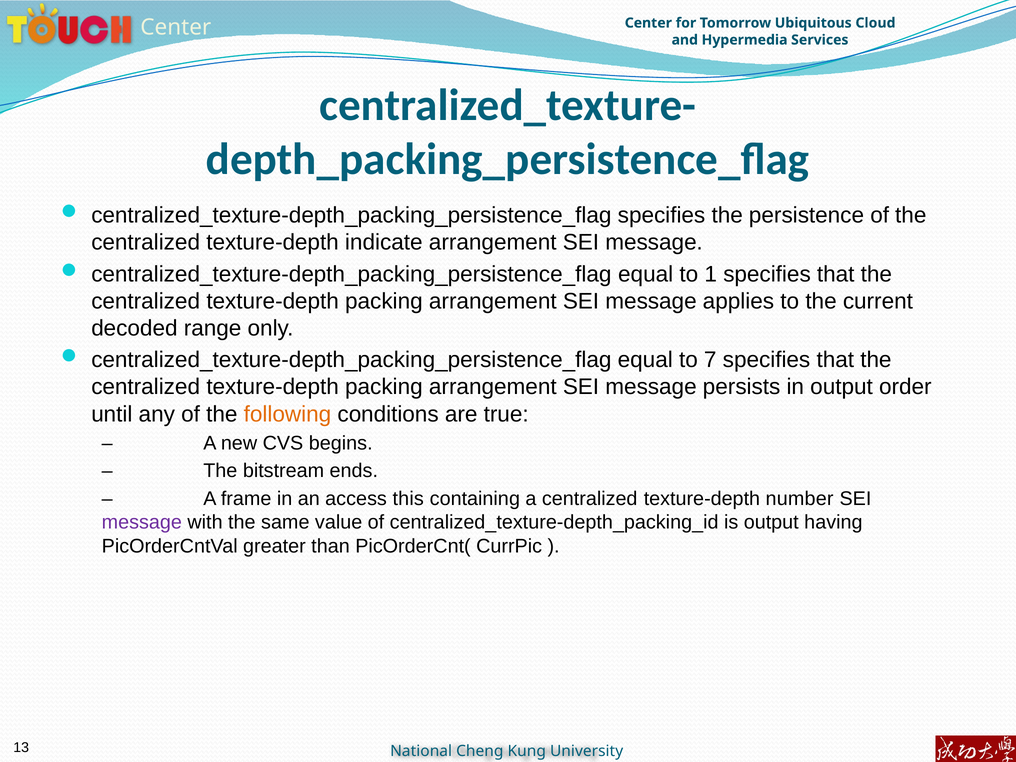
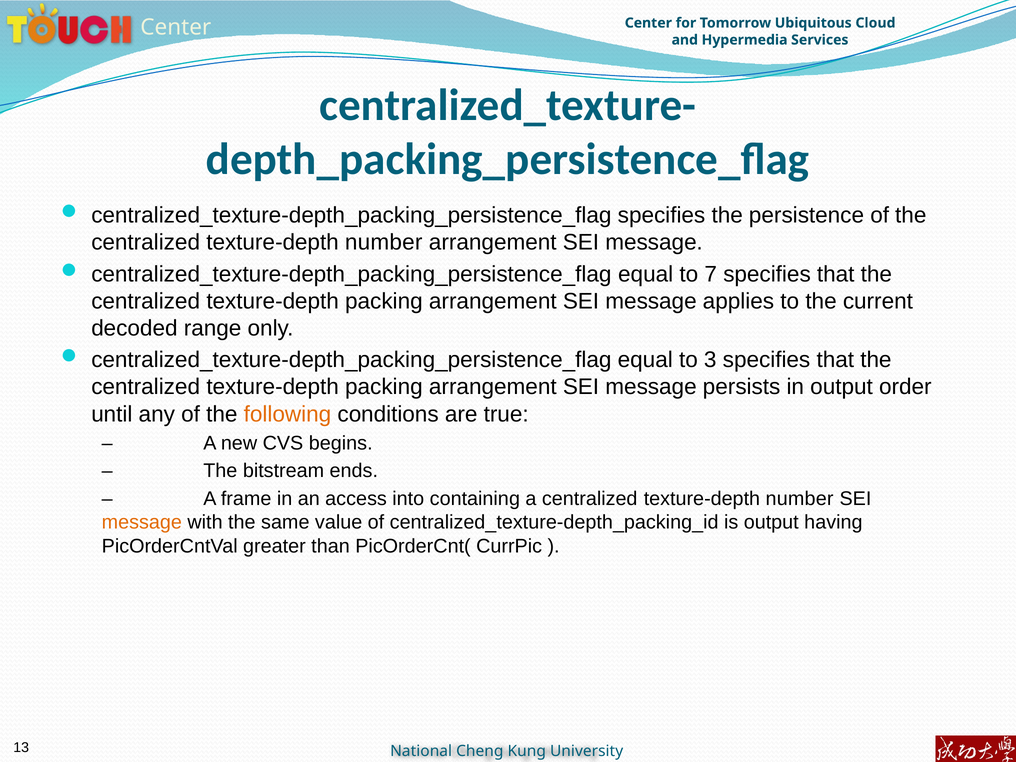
indicate: indicate -> number (384, 243)
1: 1 -> 7 (711, 274)
7: 7 -> 3 (710, 360)
this: this -> into (408, 499)
message colour: purple -> orange (142, 522)
